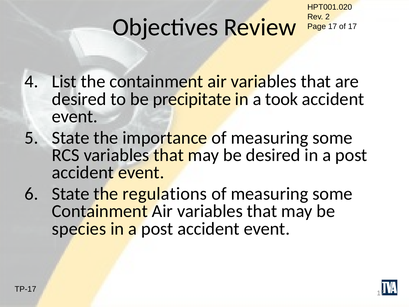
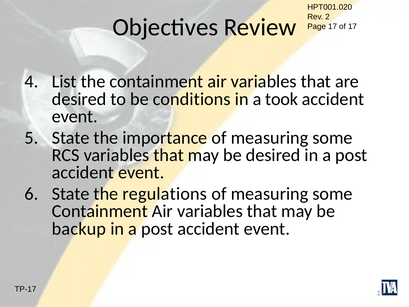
precipitate: precipitate -> conditions (192, 99)
species: species -> backup (79, 228)
